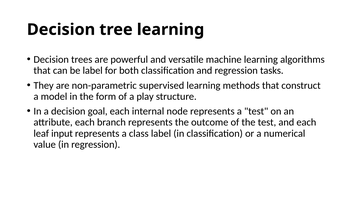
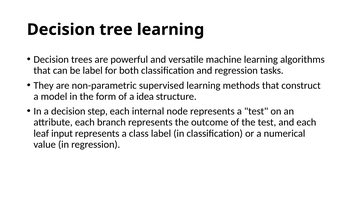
play: play -> idea (145, 97)
goal: goal -> step (98, 112)
